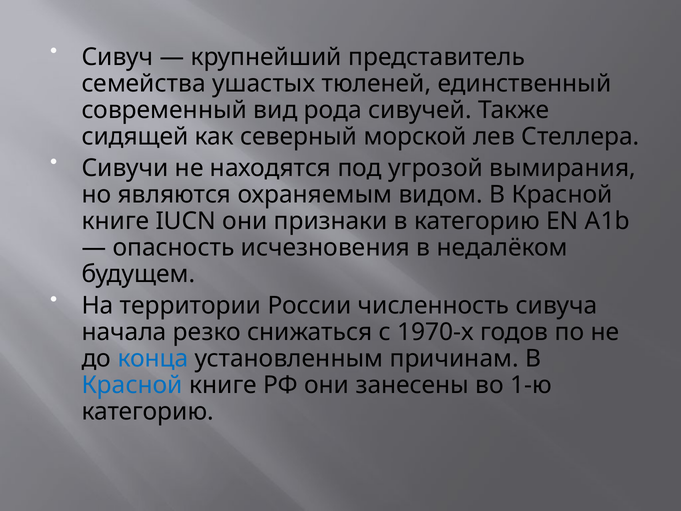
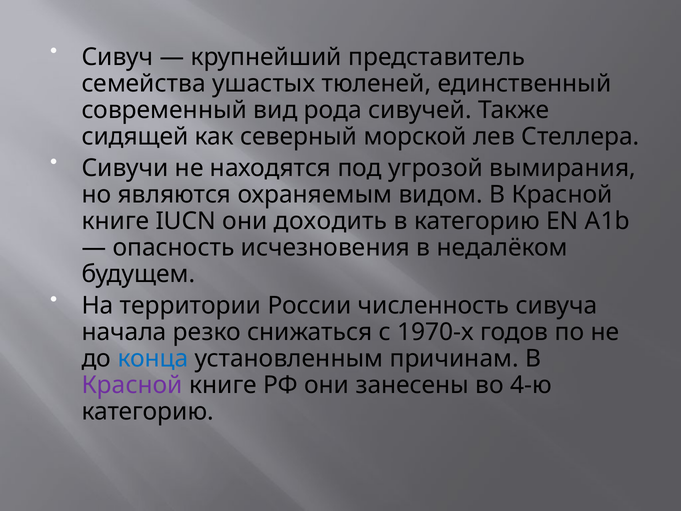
признаки: признаки -> доходить (331, 221)
Красной colour: blue -> purple (132, 385)
1-ю: 1-ю -> 4-ю (531, 385)
